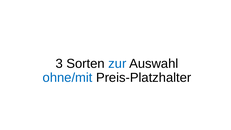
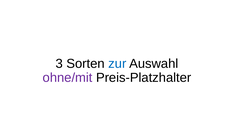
ohne/mit colour: blue -> purple (68, 78)
